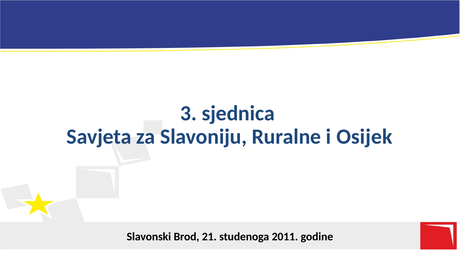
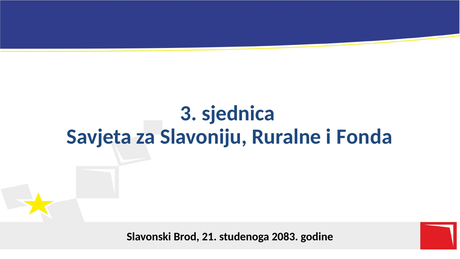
Osijek: Osijek -> Fonda (364, 136)
2011: 2011 -> 2083 (285, 237)
